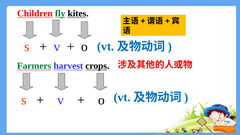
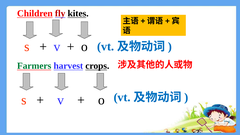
fly colour: green -> red (60, 14)
